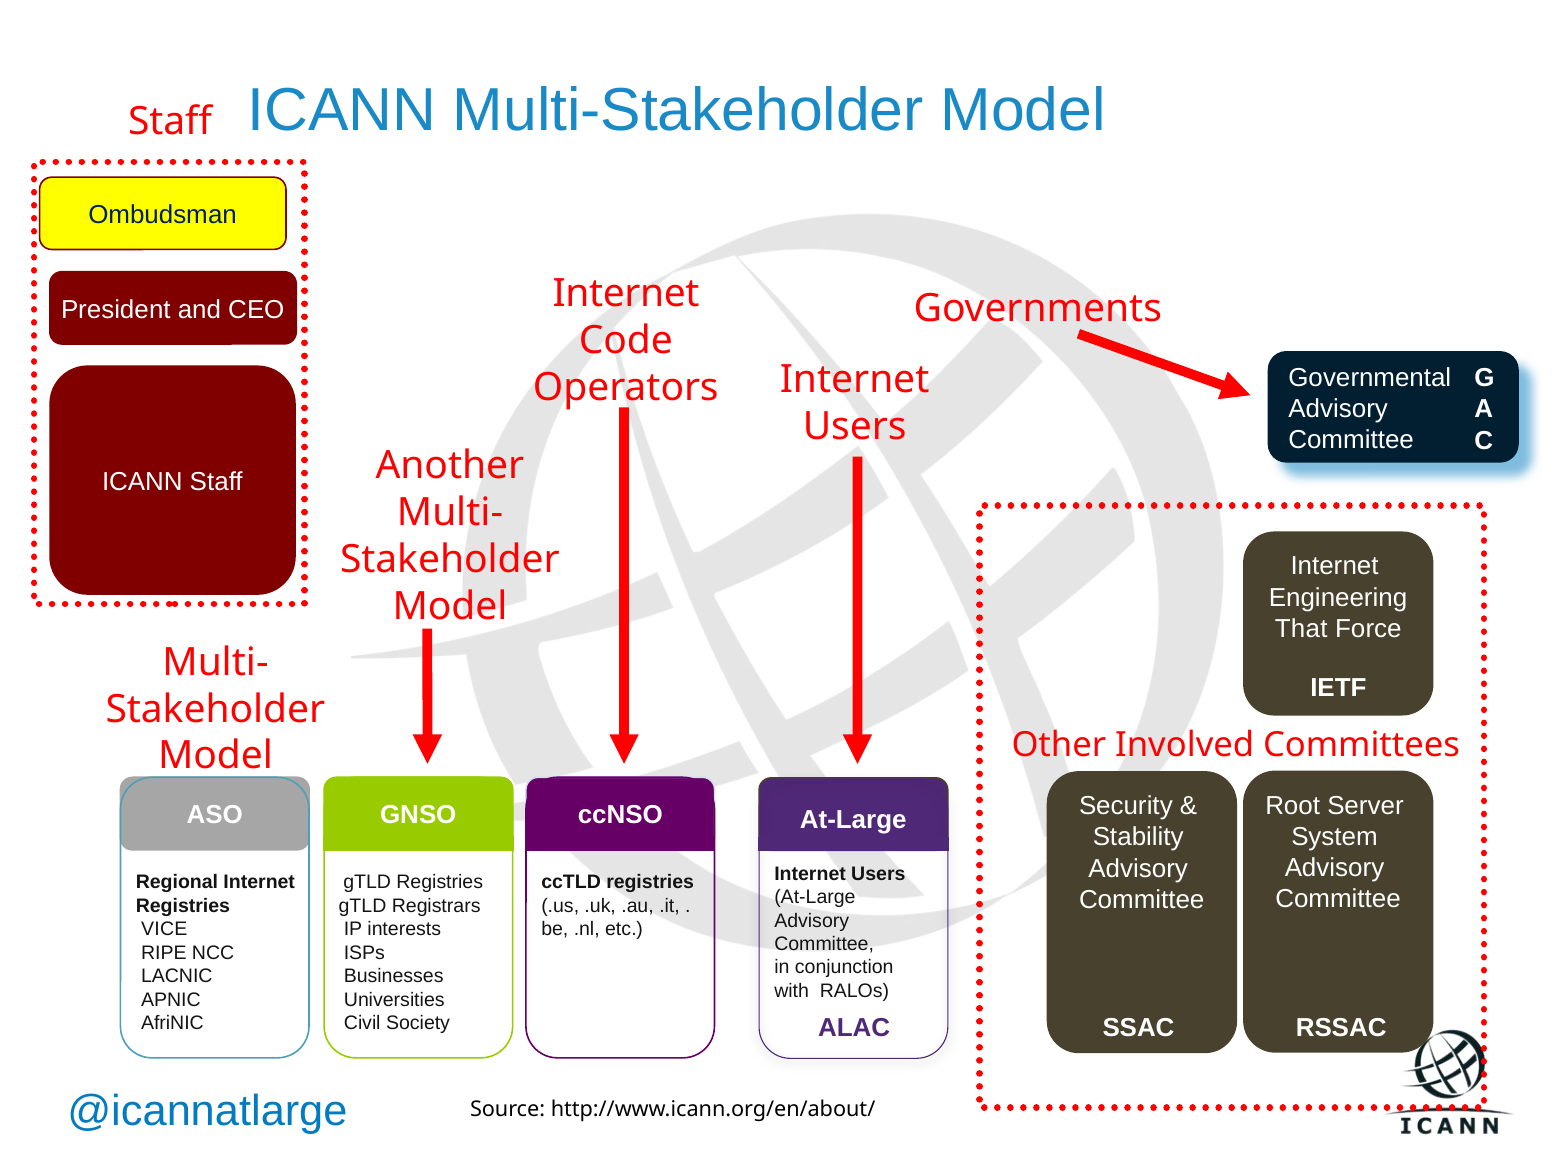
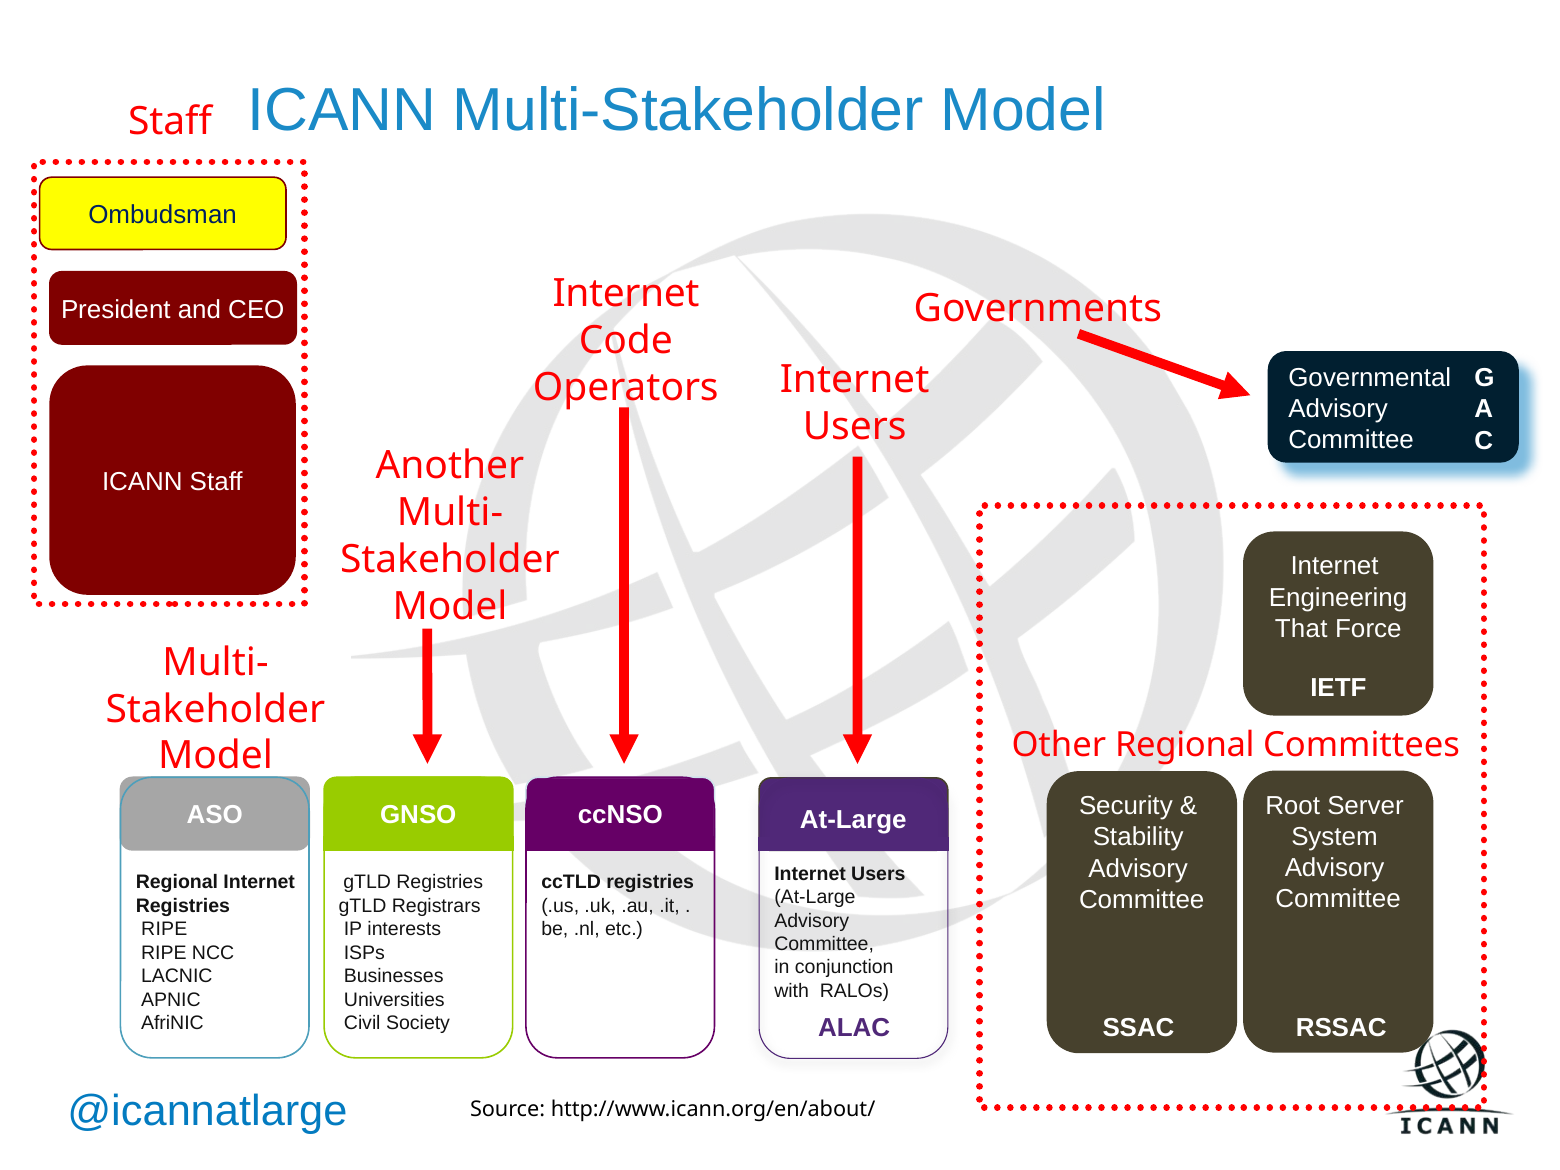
Other Involved: Involved -> Regional (1185, 745)
VICE: VICE -> RIPE (164, 929)
